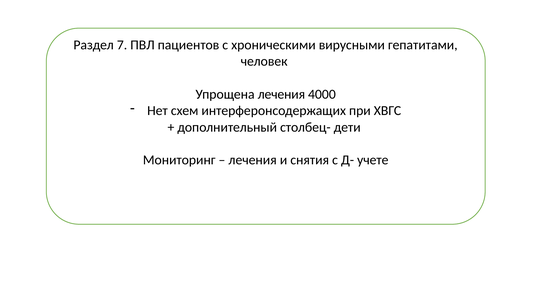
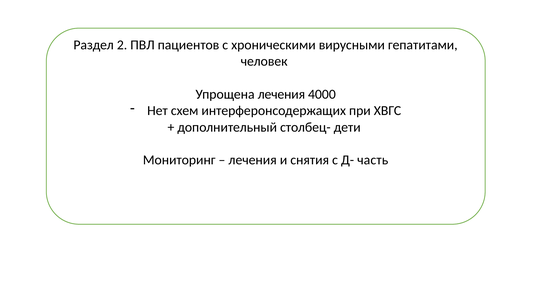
7: 7 -> 2 (122, 45)
учете: учете -> часть (373, 160)
